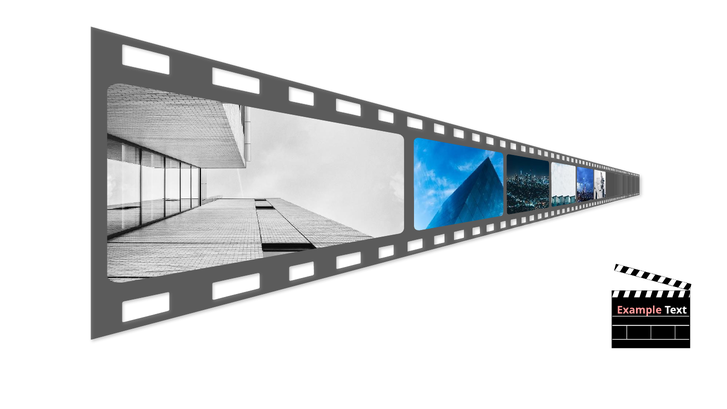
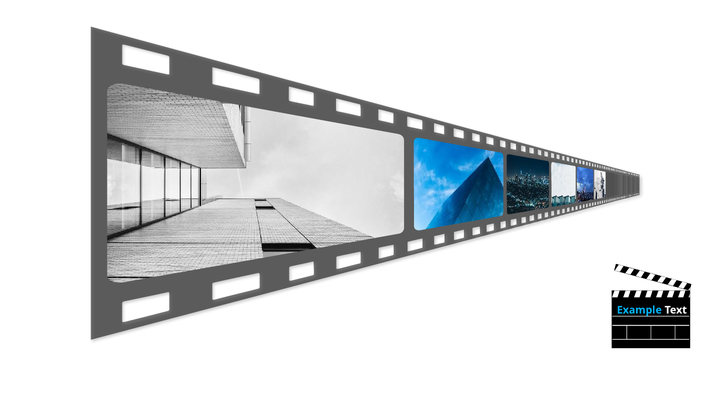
Example colour: pink -> light blue (639, 310)
